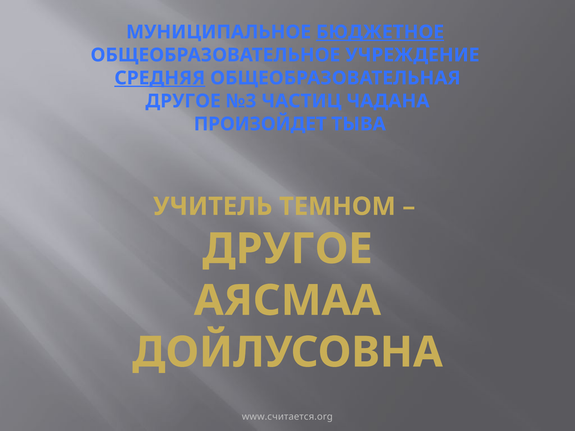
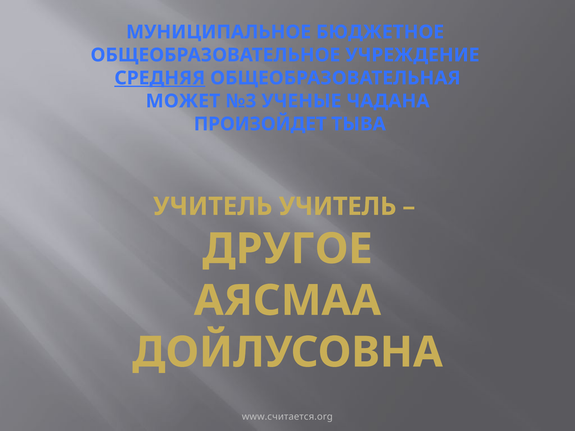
БЮДЖЕТНОЕ underline: present -> none (380, 32)
ДРУГОЕ: ДРУГОЕ -> МОЖЕТ (183, 101)
ЧАСТИЦ: ЧАСТИЦ -> УЧЕНЫЕ (301, 101)
УЧИТЕЛЬ ТЕМНОМ: ТЕМНОМ -> УЧИТЕЛЬ (338, 207)
